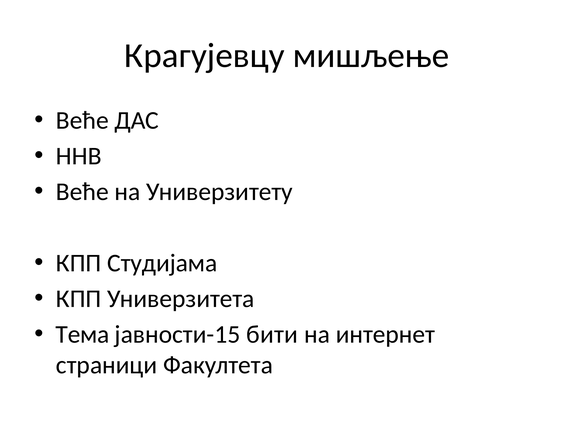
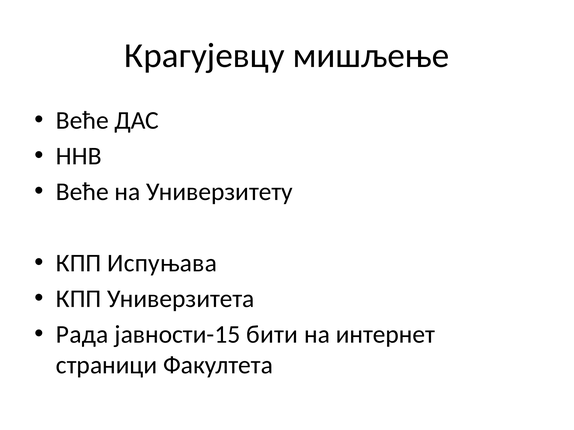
Студијама: Студијама -> Испуњава (162, 263)
Тема: Тема -> Рада (82, 335)
